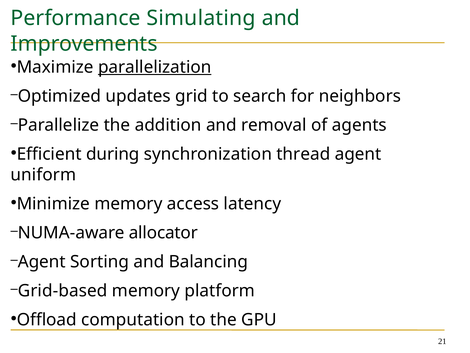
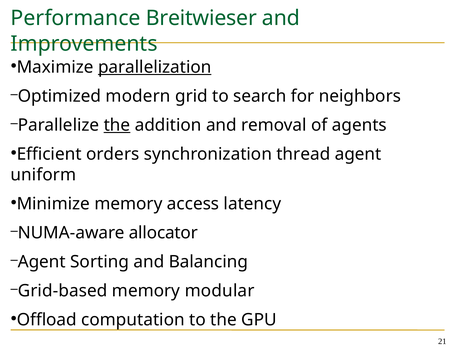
Simulating: Simulating -> Breitwieser (201, 18)
updates: updates -> modern (138, 96)
the underline: none -> present (117, 125)
during: during -> orders (113, 154)
platform: platform -> modular (220, 290)
